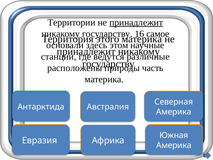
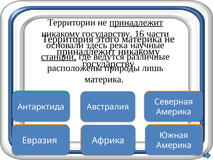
самое: самое -> части (158, 34)
этом: этом -> река (119, 45)
станции underline: none -> present (59, 56)
часть: часть -> лишь (153, 68)
